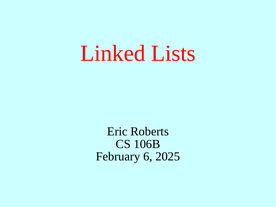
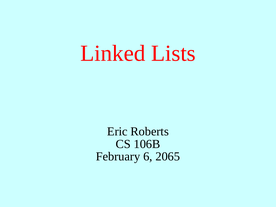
2025: 2025 -> 2065 (168, 157)
